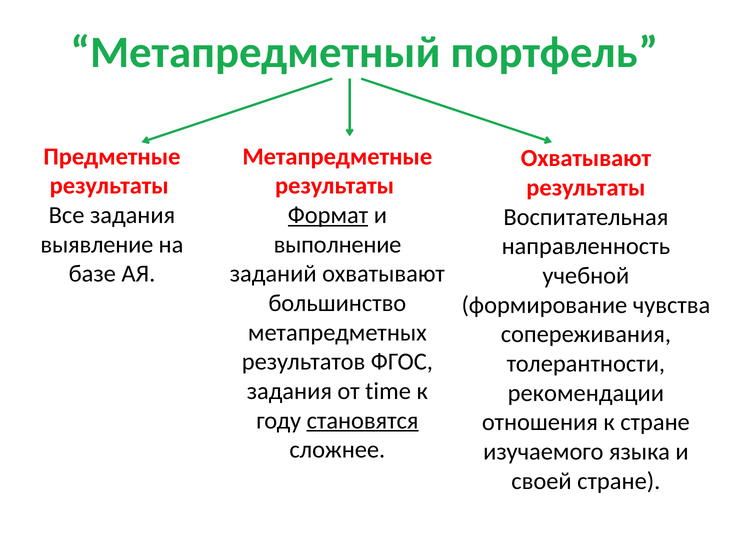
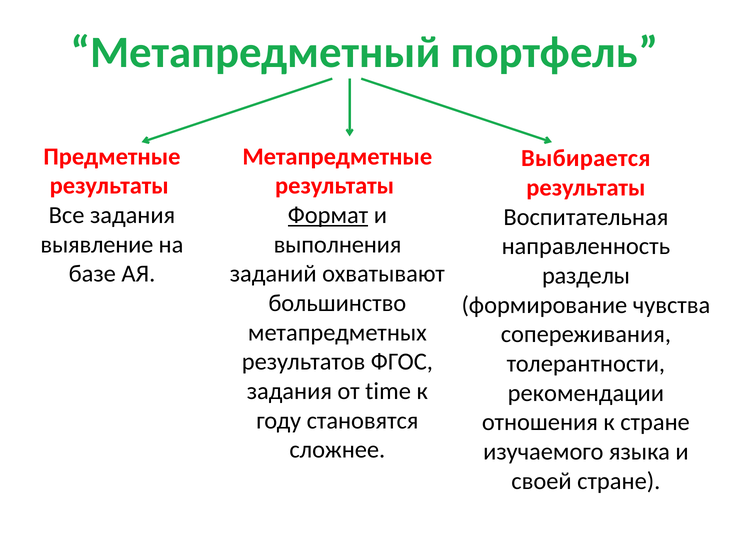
Охватывают: Охватывают -> Выбирается (586, 158)
выполнение: выполнение -> выполнения (338, 245)
учебной: учебной -> разделы (586, 276)
становятся underline: present -> none (363, 421)
